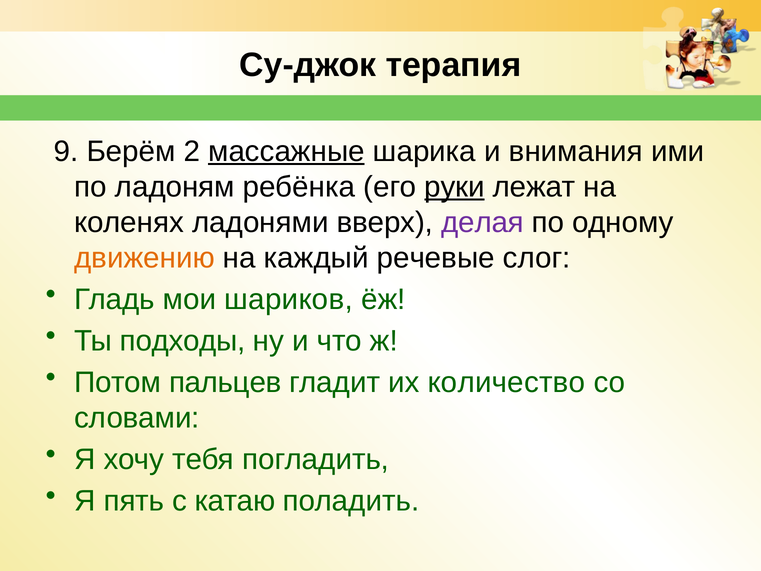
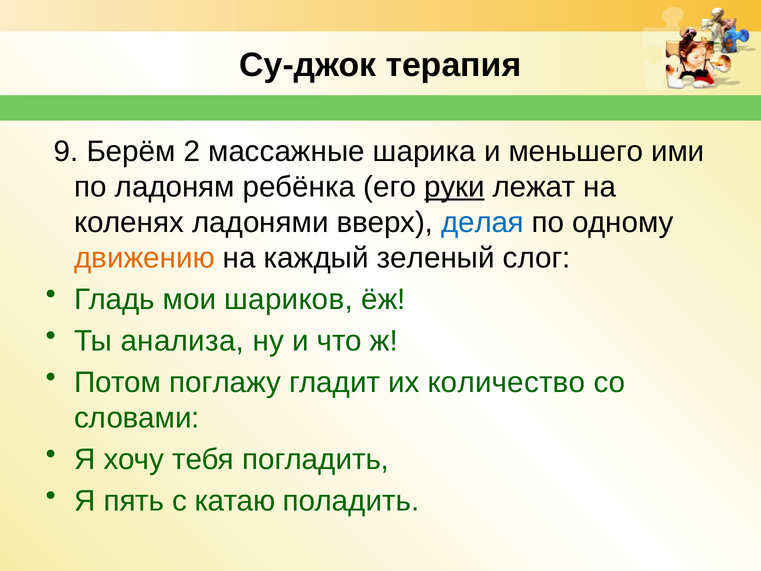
массажные underline: present -> none (286, 151)
внимания: внимания -> меньшего (576, 151)
делая colour: purple -> blue (483, 222)
речевые: речевые -> зеленый (436, 258)
подходы: подходы -> анализа (182, 341)
пальцев: пальцев -> поглажу (225, 382)
